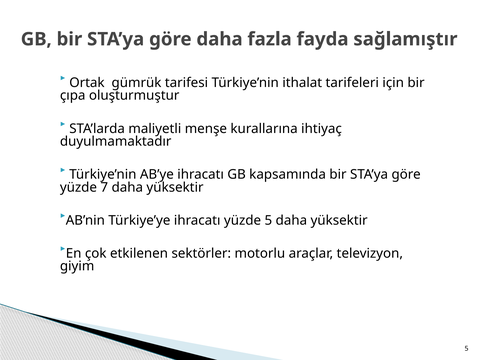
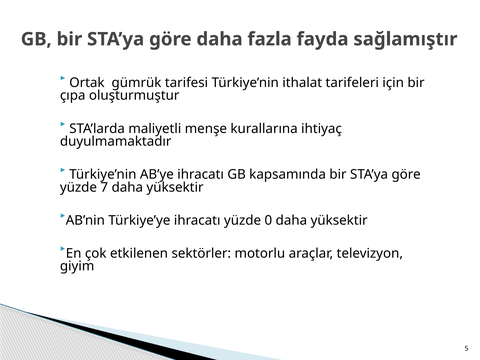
yüzde 5: 5 -> 0 (268, 220)
